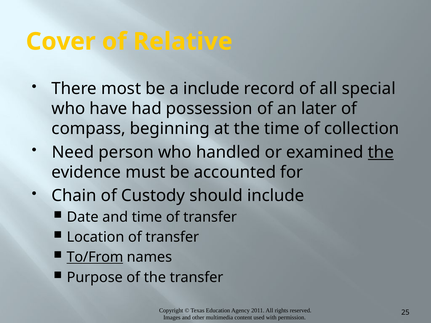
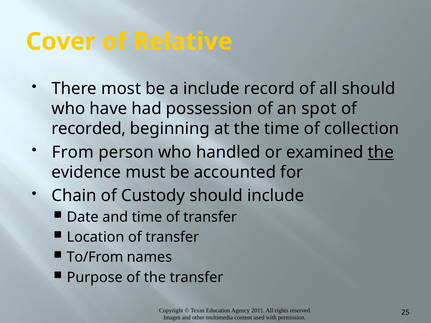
all special: special -> should (369, 89)
later: later -> spot (319, 109)
compass: compass -> recorded (89, 129)
Need: Need -> From (73, 152)
To/From underline: present -> none (95, 257)
